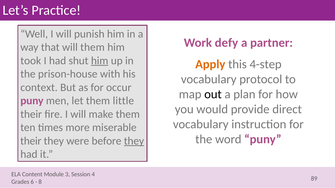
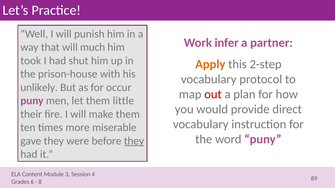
defy: defy -> infer (227, 43)
will them: them -> much (93, 47)
him underline: present -> none (100, 61)
4-step: 4-step -> 2-step (266, 64)
context: context -> unlikely (39, 88)
out colour: black -> red (213, 94)
their: their -> gave (31, 141)
